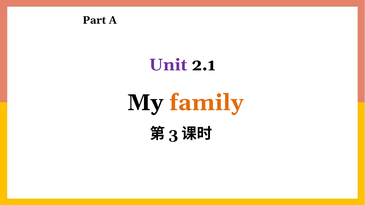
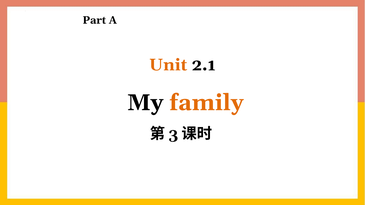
Unit colour: purple -> orange (168, 65)
